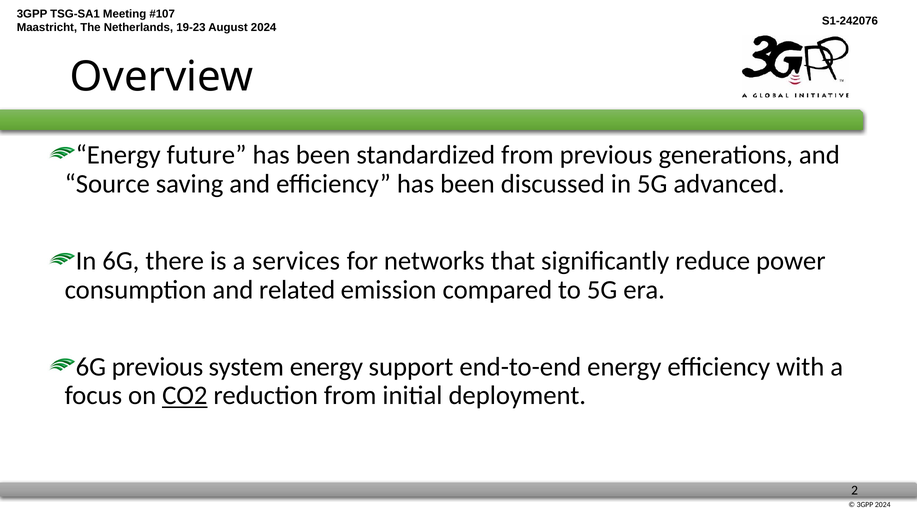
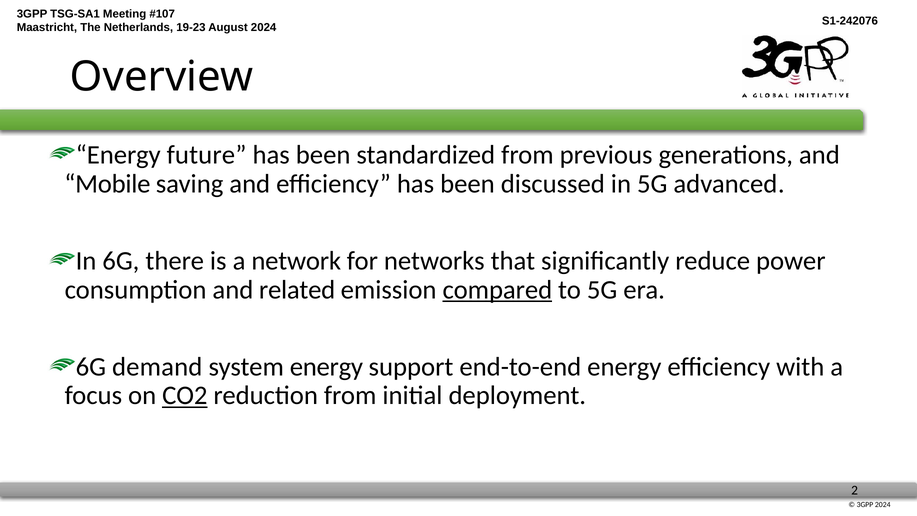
Source: Source -> Mobile (107, 184)
services: services -> network (296, 261)
compared underline: none -> present (497, 290)
6G previous: previous -> demand (157, 367)
